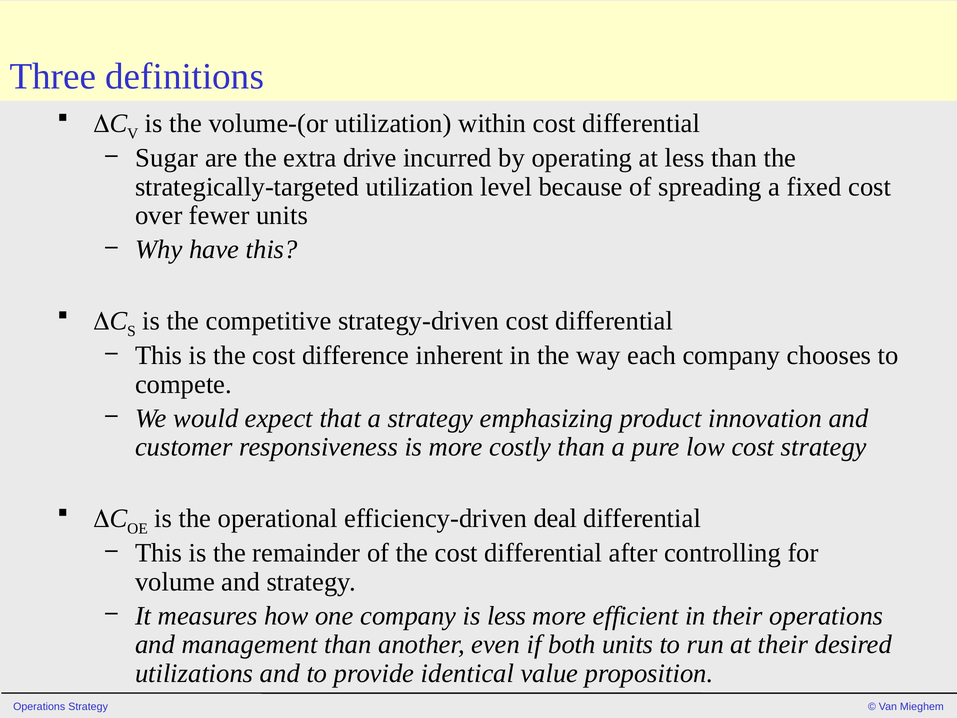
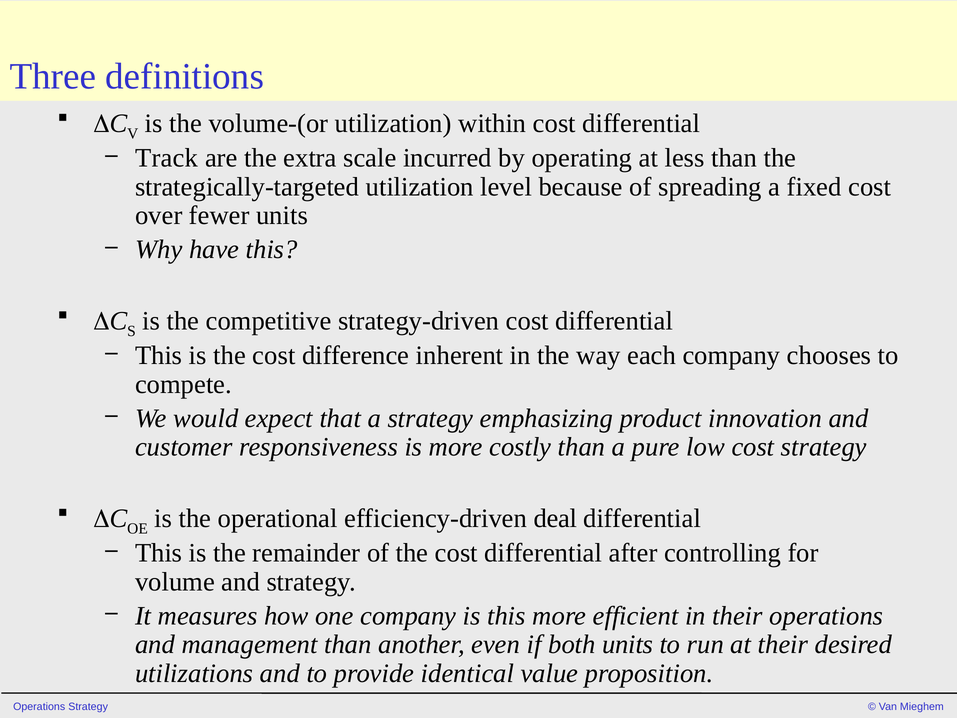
Sugar: Sugar -> Track (167, 158)
drive: drive -> scale (370, 158)
is less: less -> this (507, 616)
